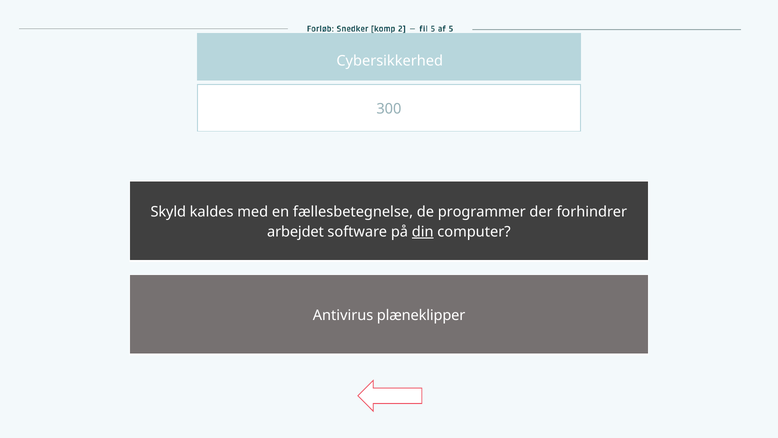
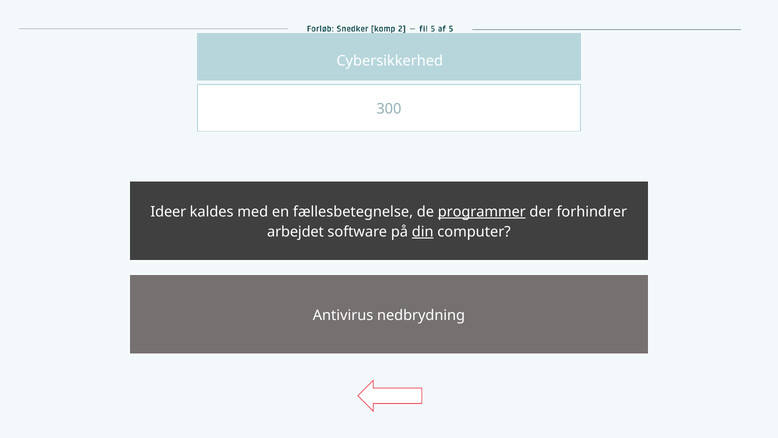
Skyld: Skyld -> Ideer (168, 212)
programmer underline: none -> present (482, 212)
plæneklipper: plæneklipper -> nedbrydning (421, 315)
